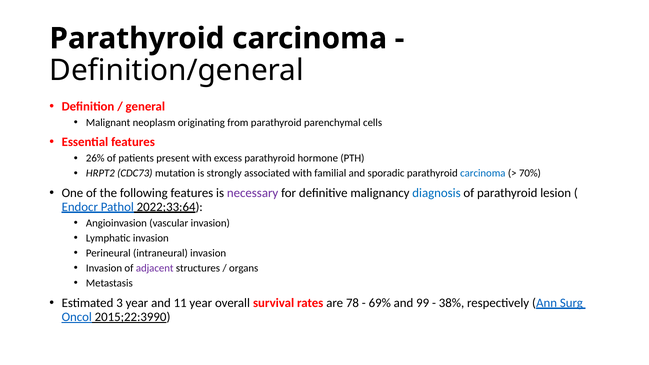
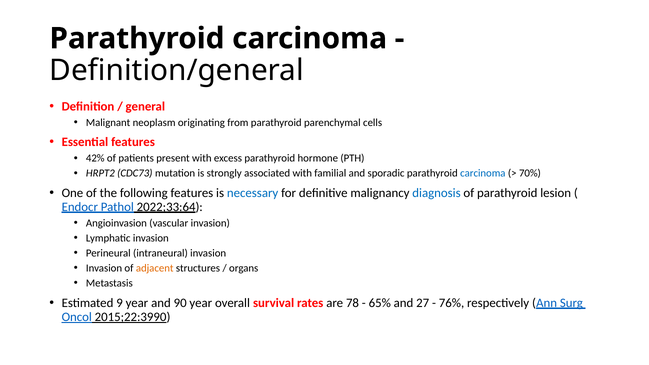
26%: 26% -> 42% (95, 158)
necessary colour: purple -> blue (253, 193)
adjacent colour: purple -> orange (155, 268)
3: 3 -> 9 (120, 303)
11: 11 -> 90 (180, 303)
69%: 69% -> 65% (380, 303)
99: 99 -> 27 (423, 303)
38%: 38% -> 76% (452, 303)
